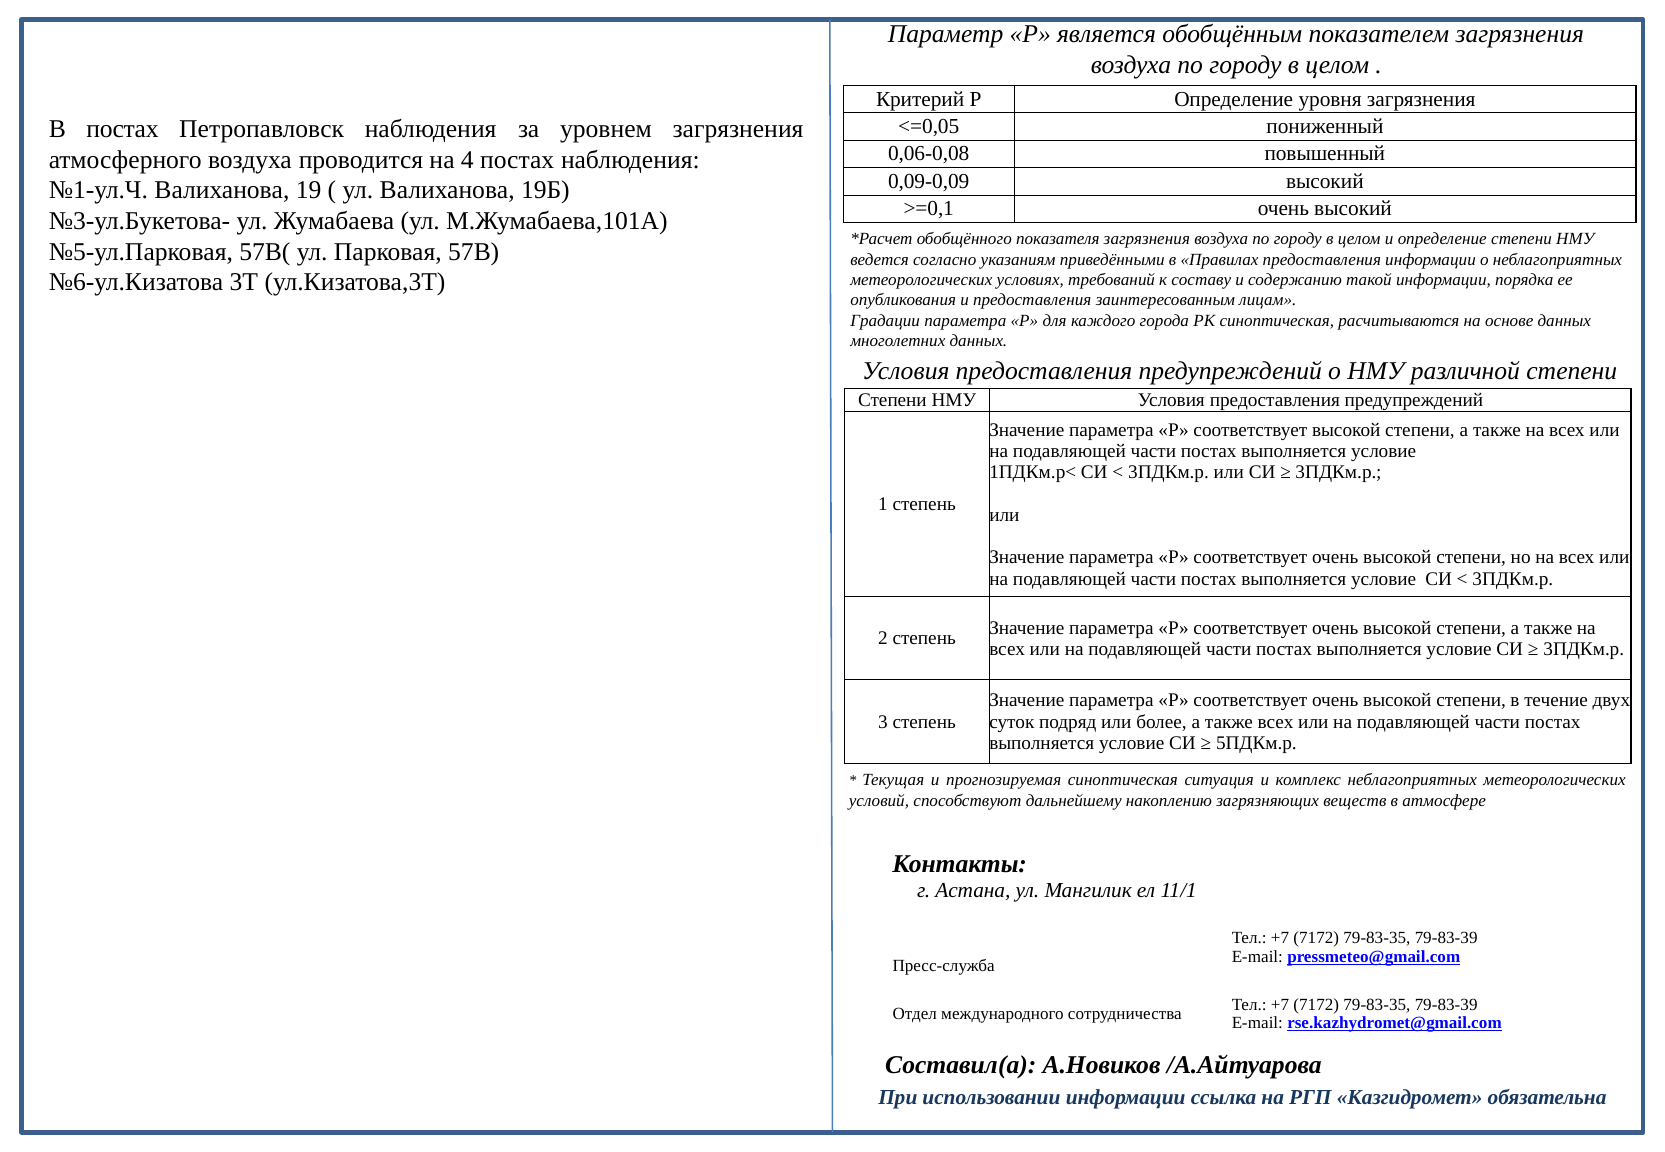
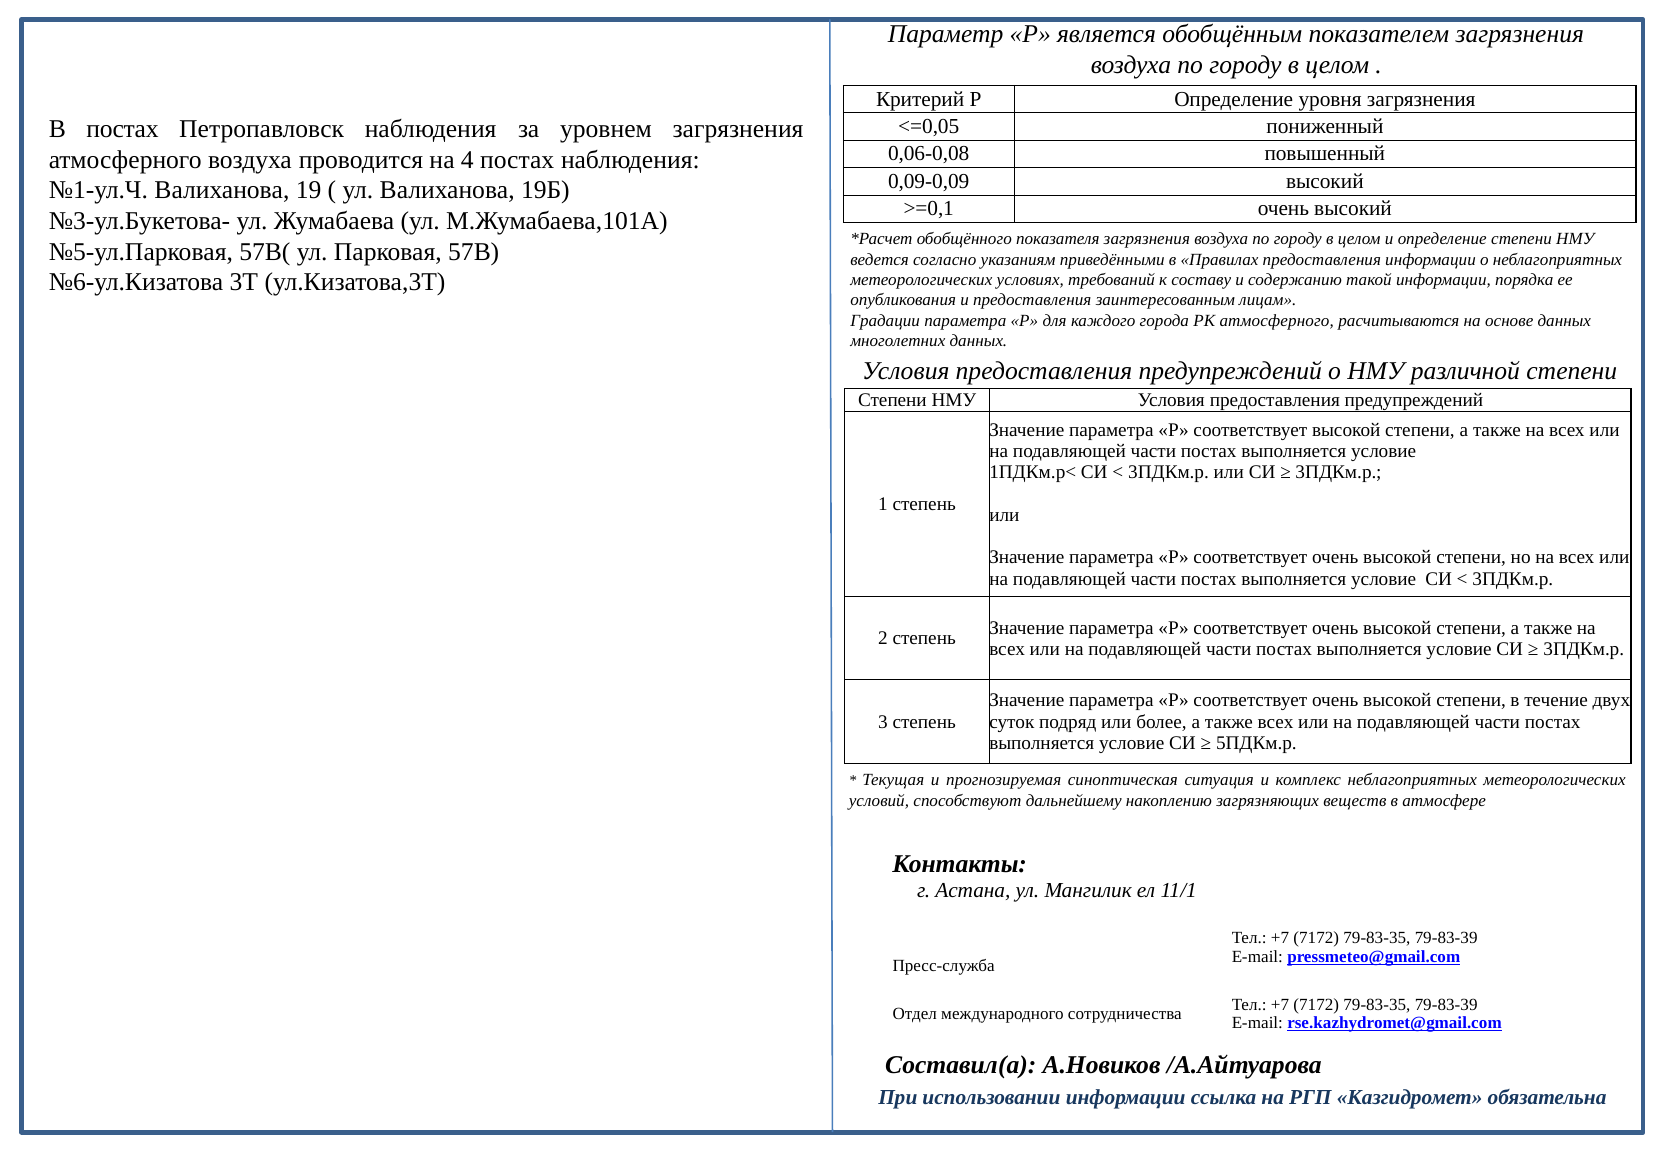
РК синоптическая: синоптическая -> атмосферного (1277, 321)
